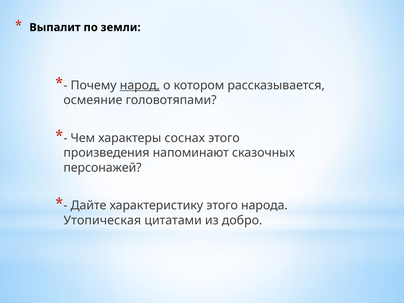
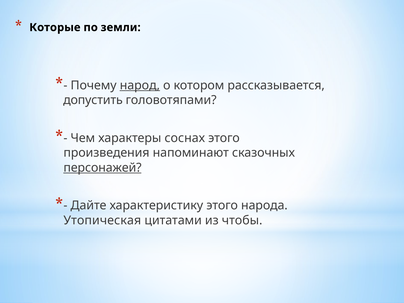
Выпалит: Выпалит -> Которые (55, 27)
осмеяние: осмеяние -> допустить (93, 100)
персонажей underline: none -> present (102, 168)
добро: добро -> чтобы (242, 220)
